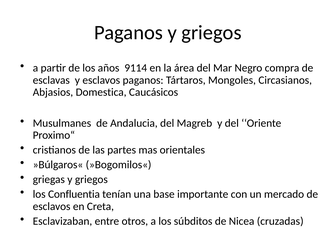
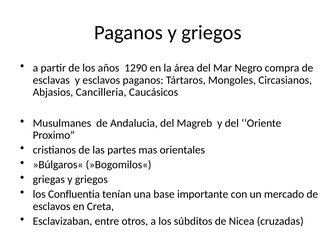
9114: 9114 -> 1290 (136, 68)
Domestica: Domestica -> Cancilleria (101, 92)
